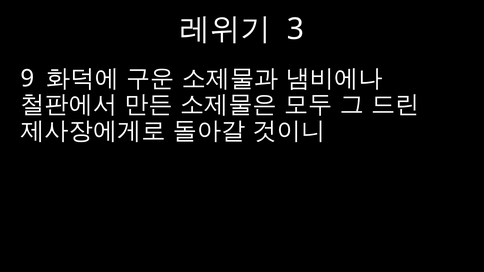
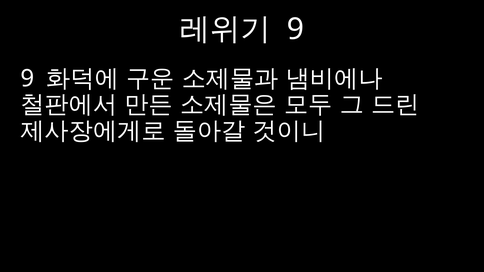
3: 3 -> 9 (296, 29)
